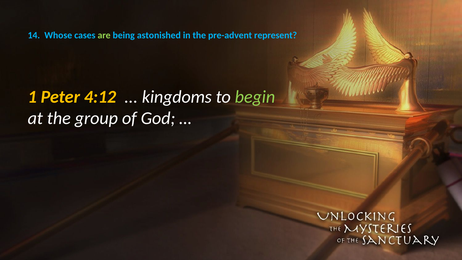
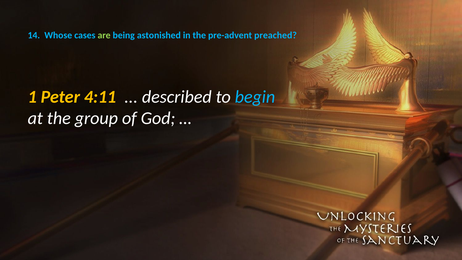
represent: represent -> preached (276, 35)
4:12: 4:12 -> 4:11 (100, 97)
kingdoms: kingdoms -> described (177, 97)
begin colour: light green -> light blue (255, 97)
